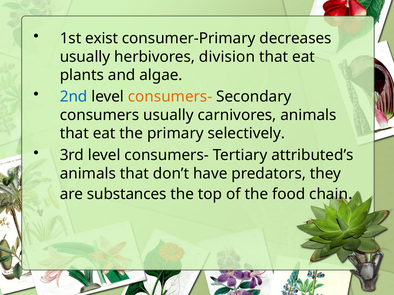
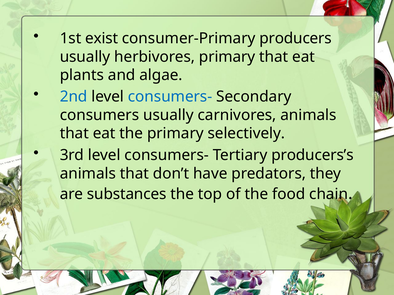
decreases: decreases -> producers (296, 38)
herbivores division: division -> primary (227, 57)
consumers- colour: orange -> blue (170, 97)
attributed’s: attributed’s -> producers’s (312, 155)
